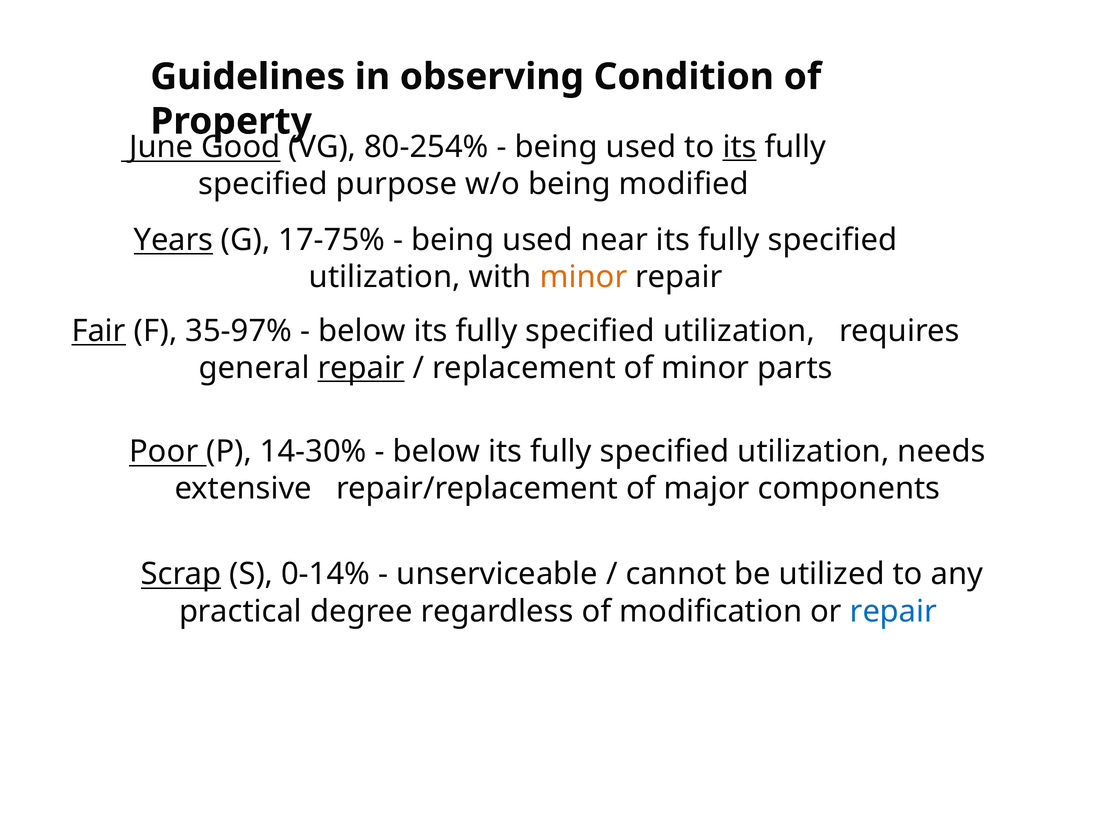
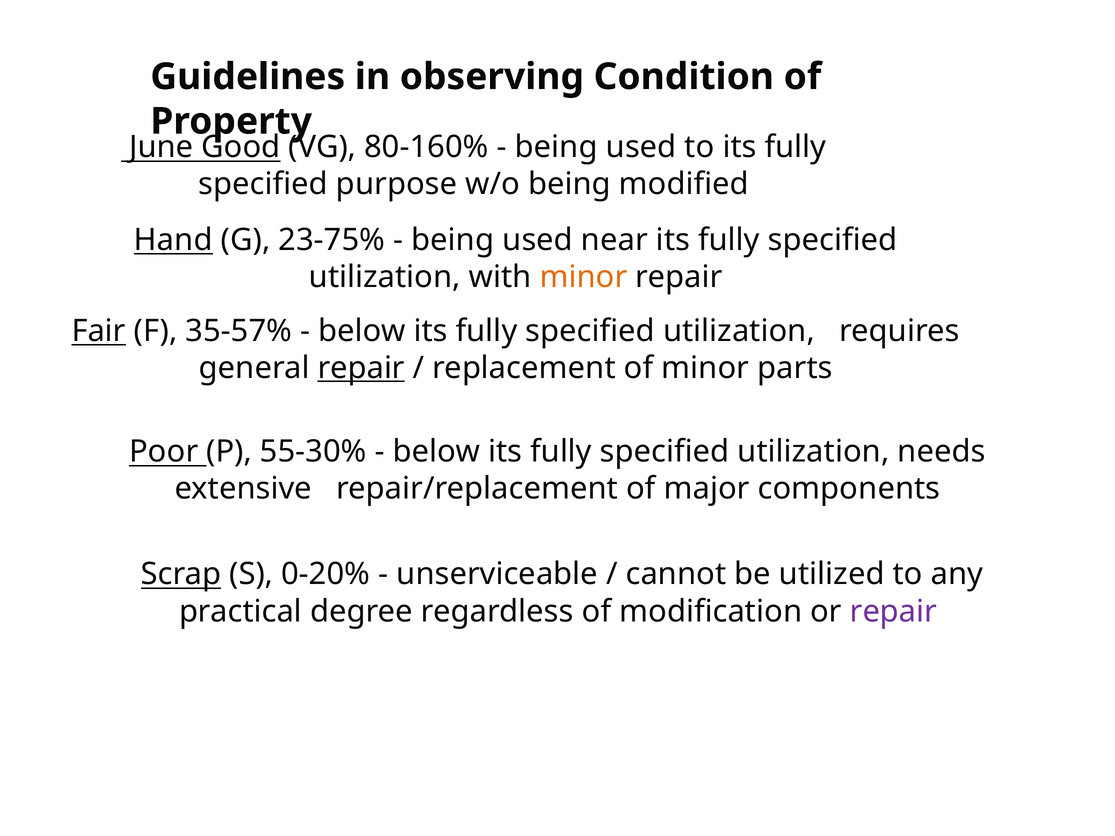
80-254%: 80-254% -> 80-160% (426, 147)
its underline: present -> none (740, 147)
Years: Years -> Hand (173, 240)
17-75%: 17-75% -> 23-75% (332, 240)
35-97%: 35-97% -> 35-57% (239, 331)
14-30%: 14-30% -> 55-30% (313, 452)
0-14%: 0-14% -> 0-20% (326, 574)
repair colour: blue -> purple (893, 612)
